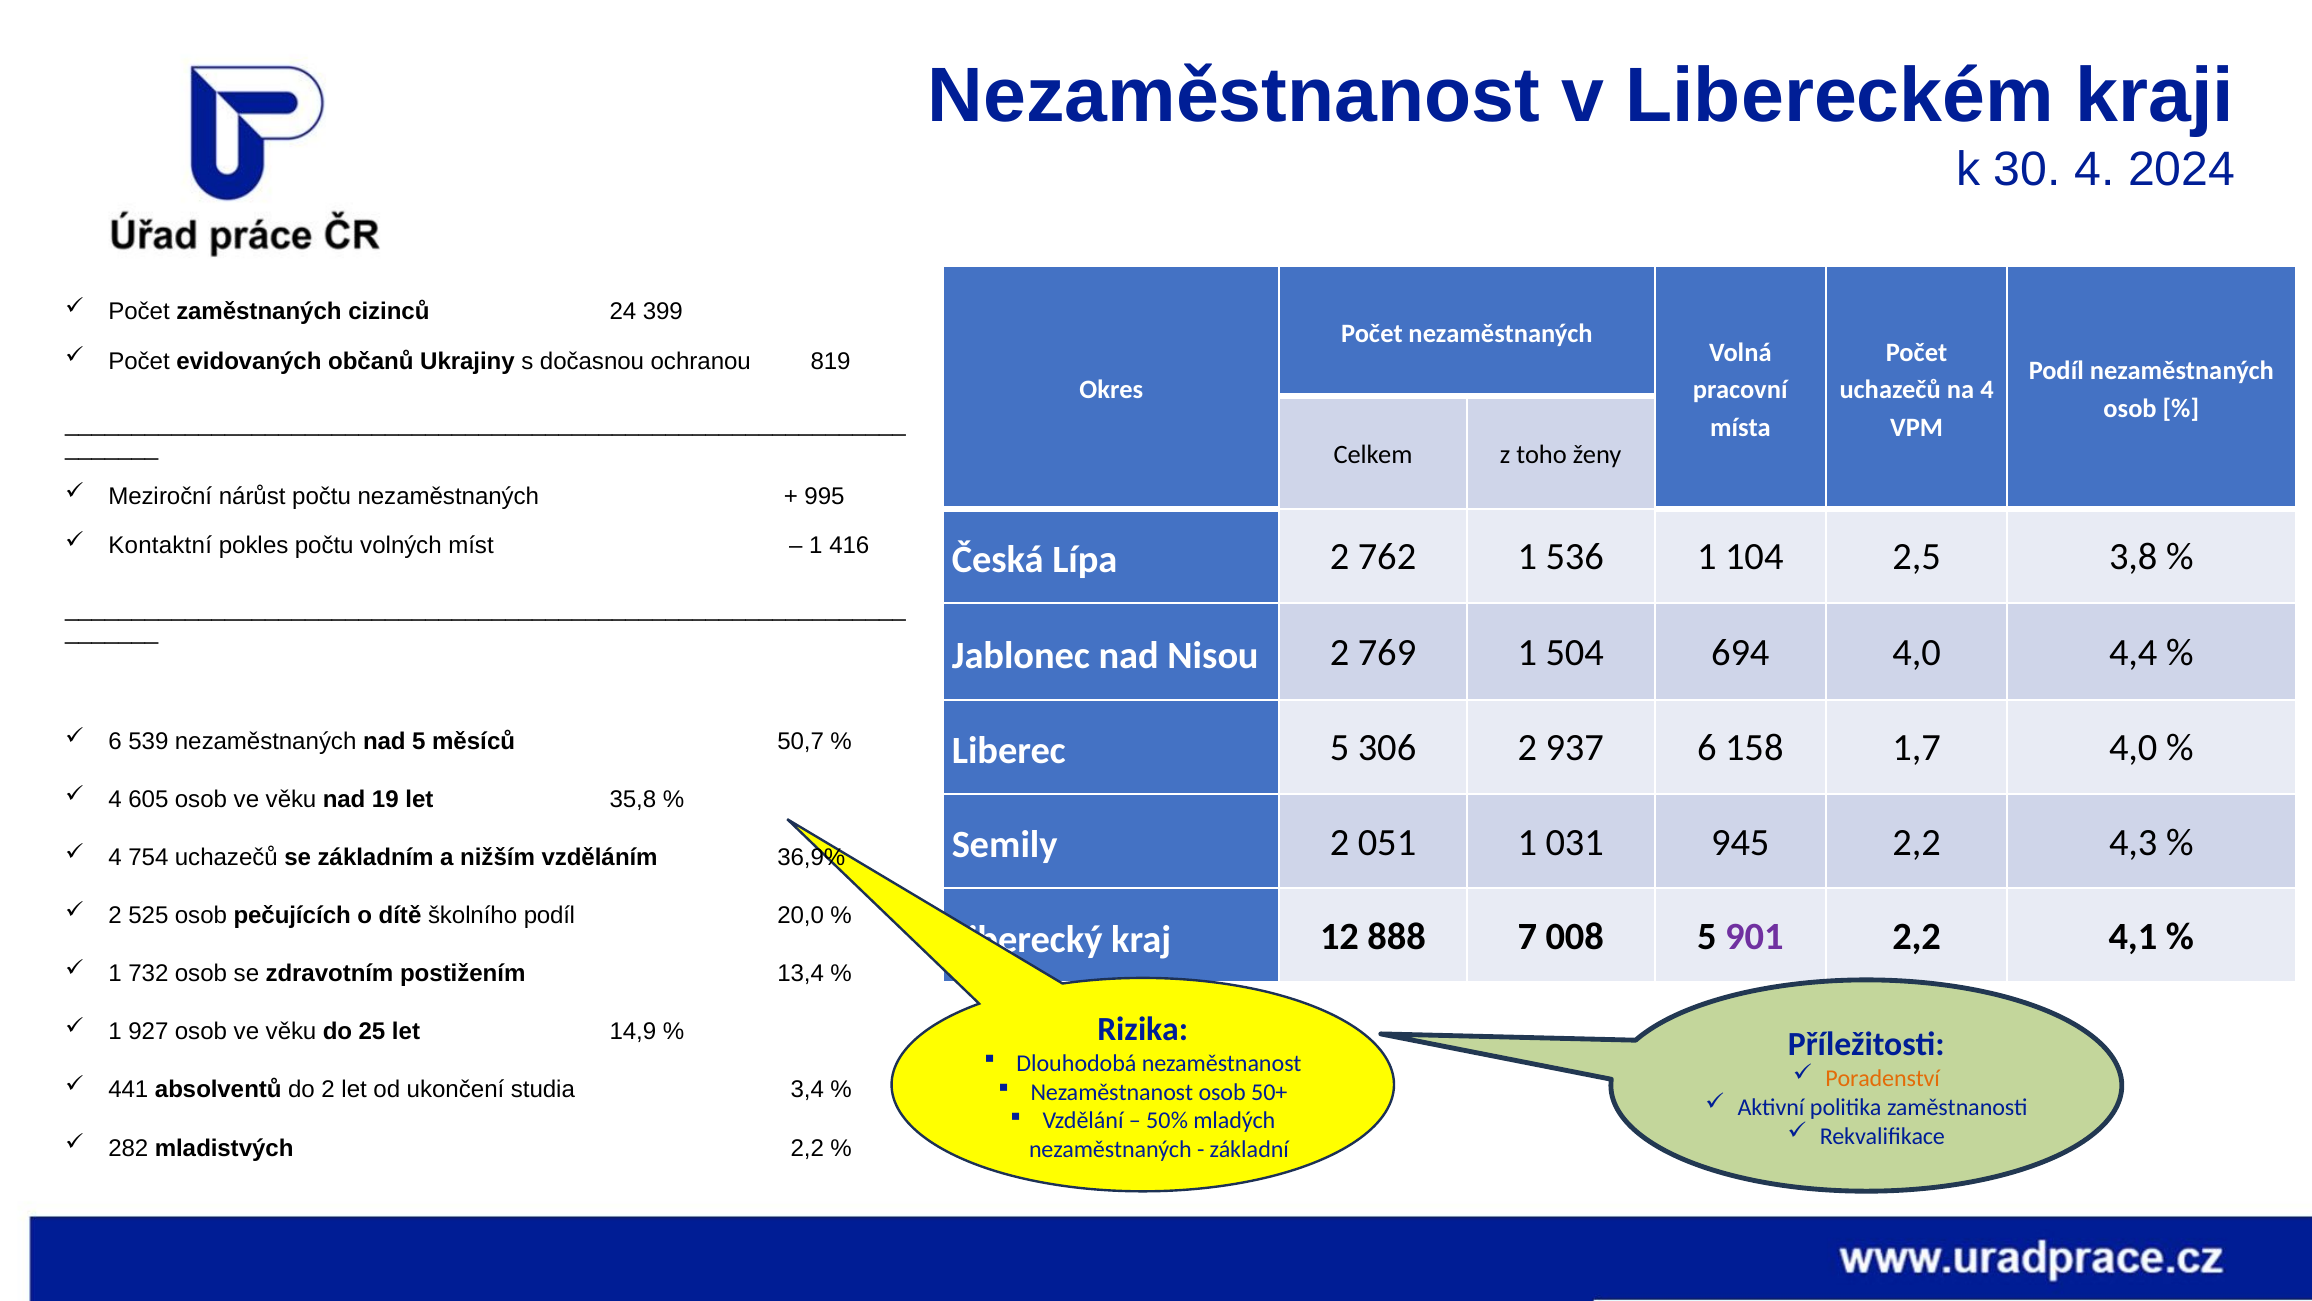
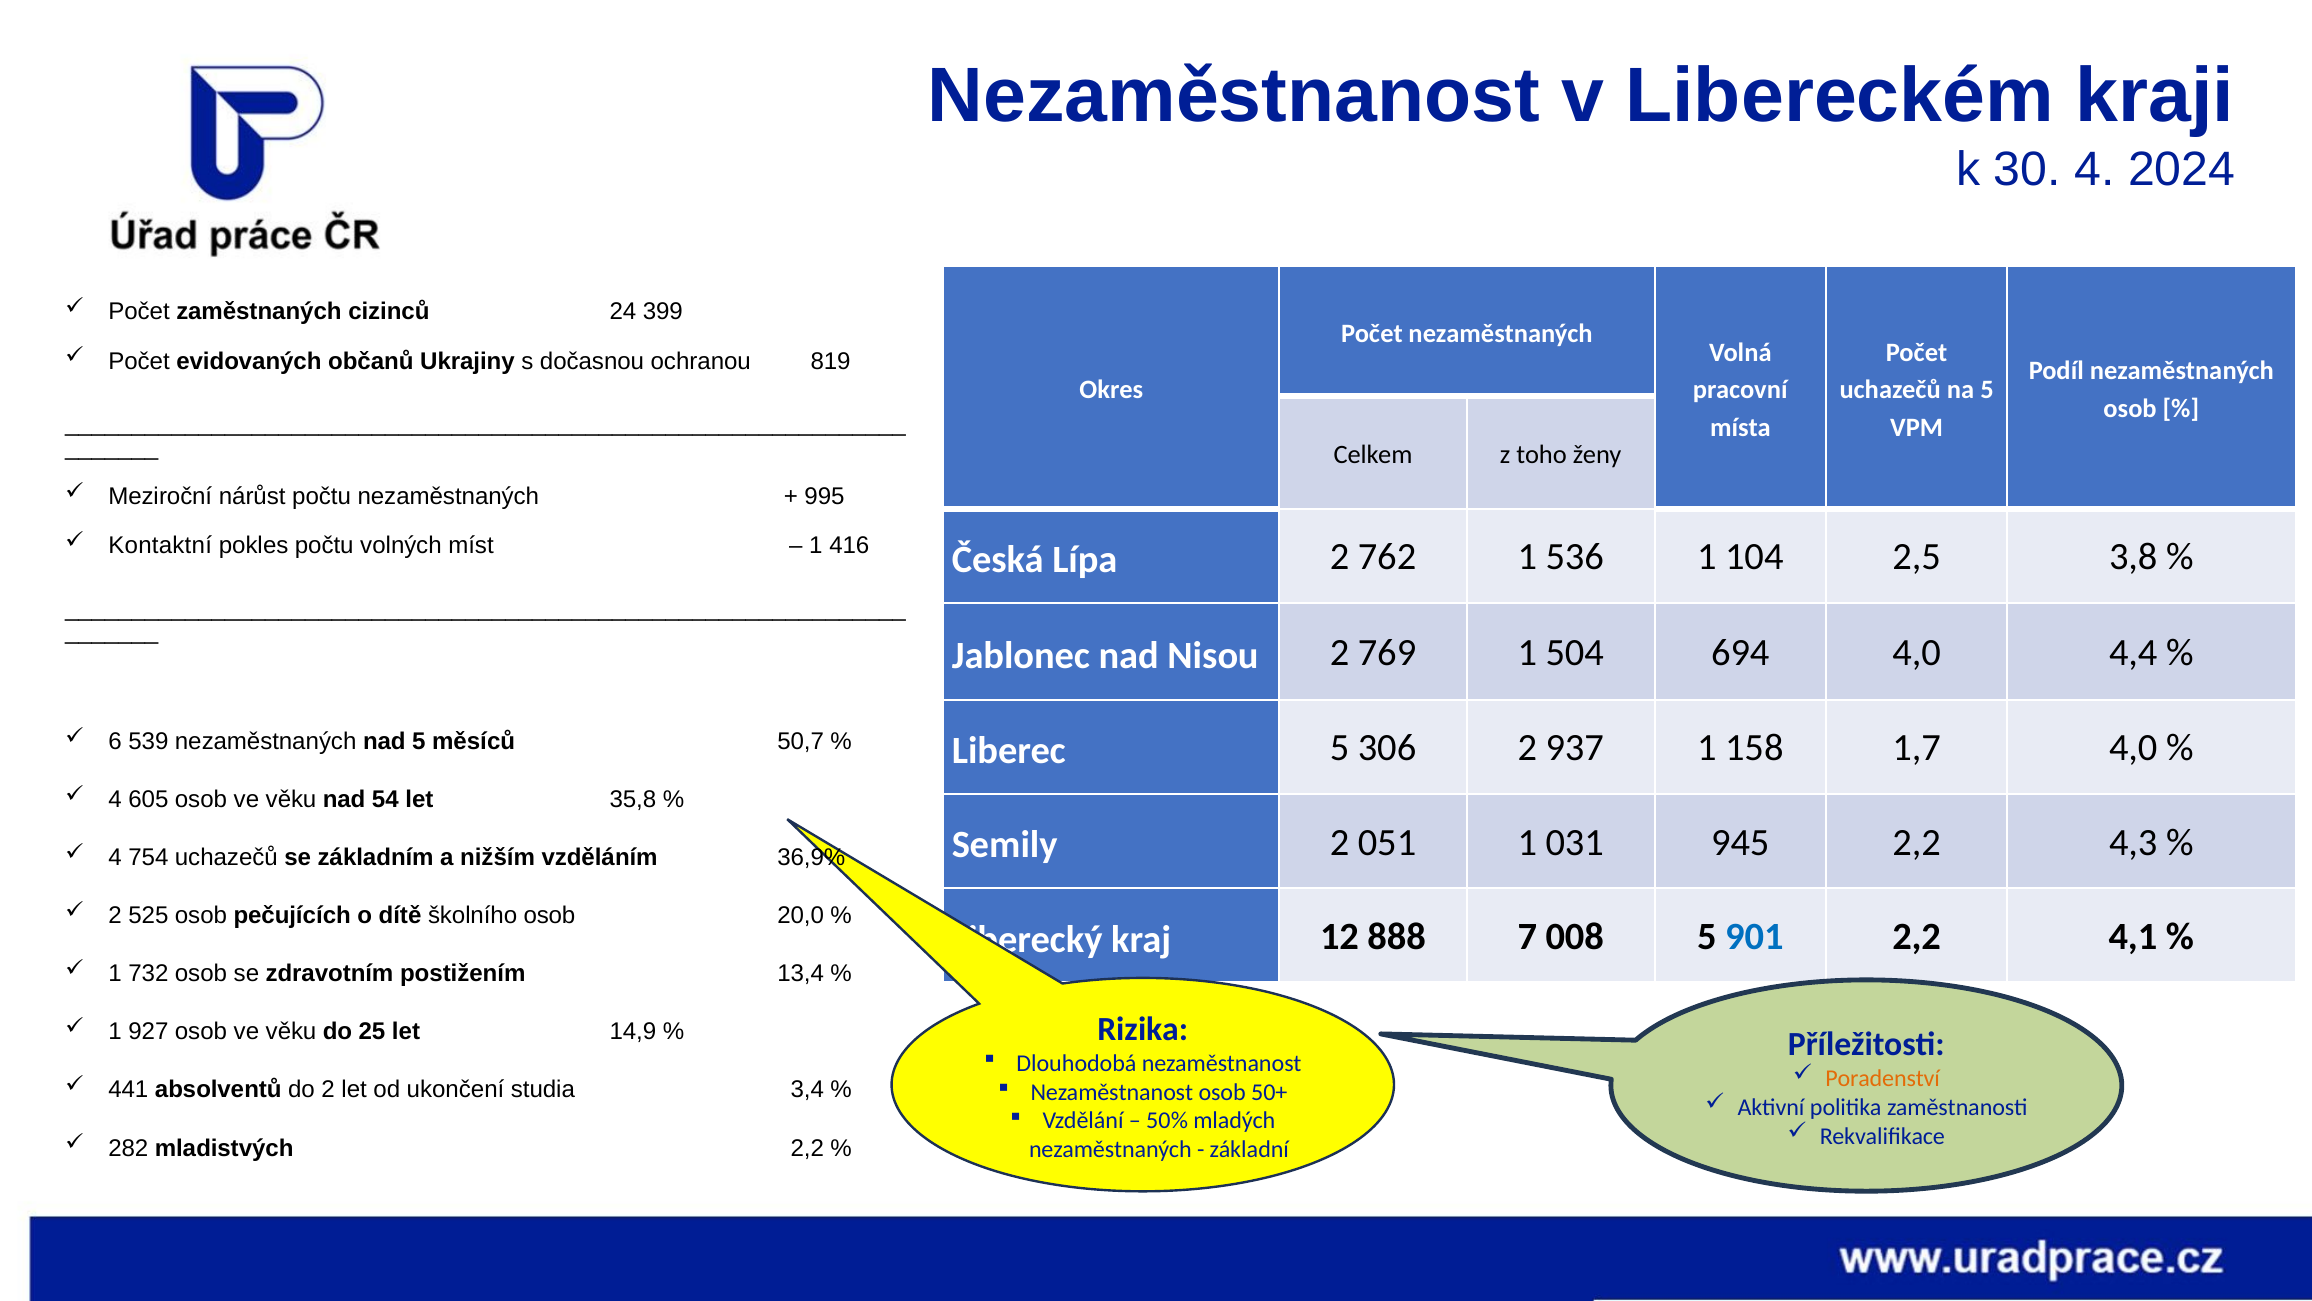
na 4: 4 -> 5 (1987, 390)
937 6: 6 -> 1 (1707, 748)
19: 19 -> 54 (385, 799)
školního podíl: podíl -> osob (549, 915)
901 colour: purple -> blue (1754, 936)
